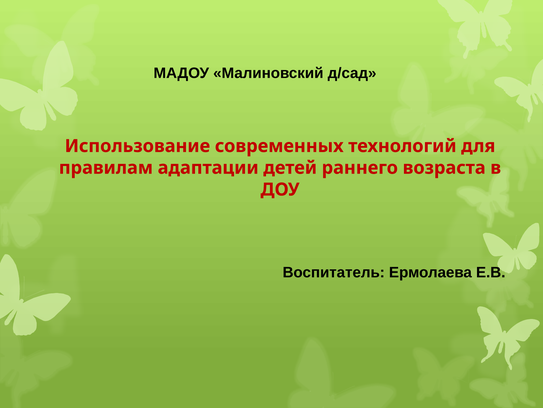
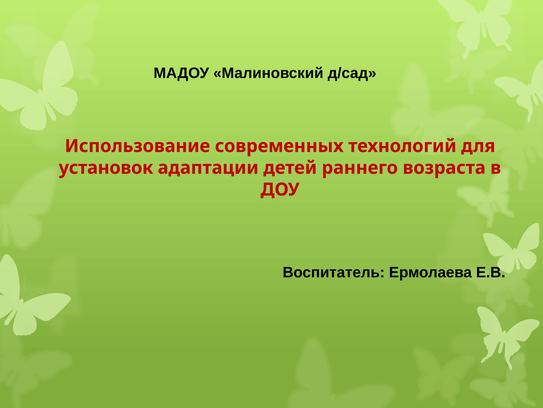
правилам: правилам -> установок (106, 168)
